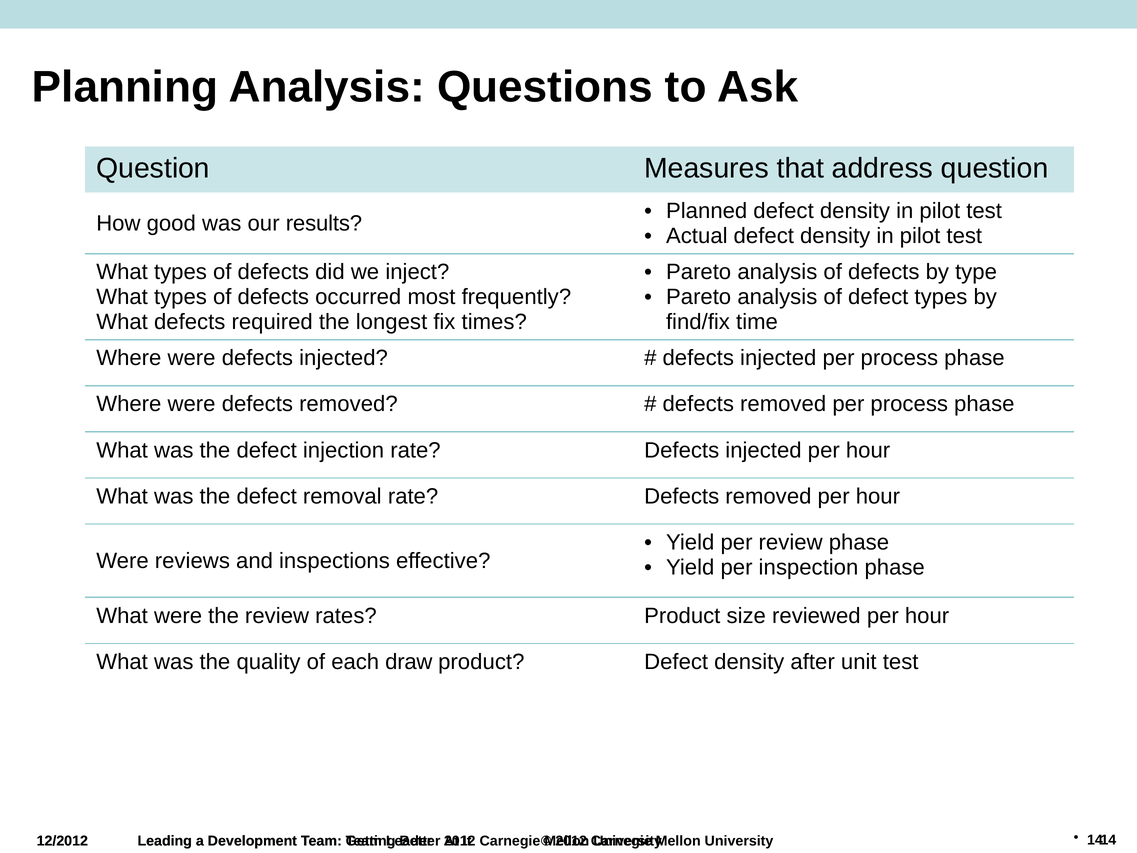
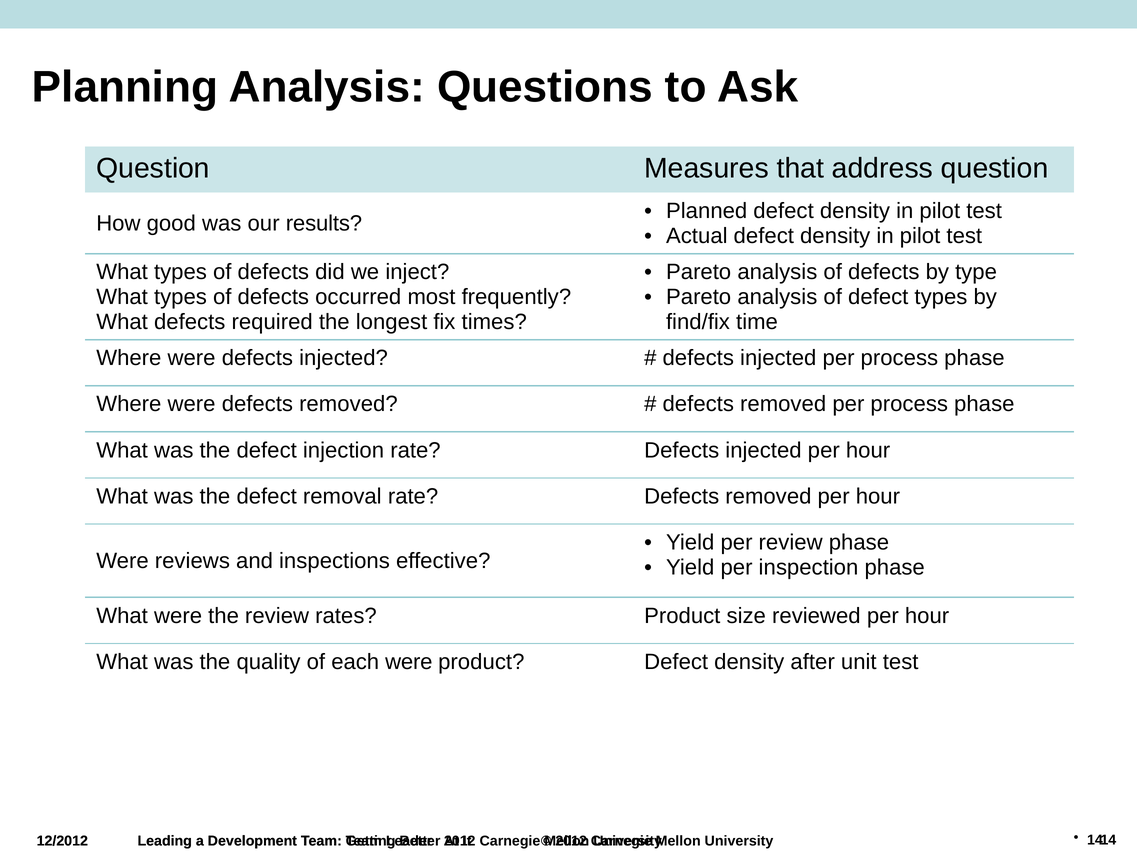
each draw: draw -> were (409, 662)
